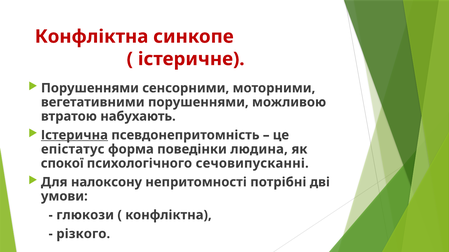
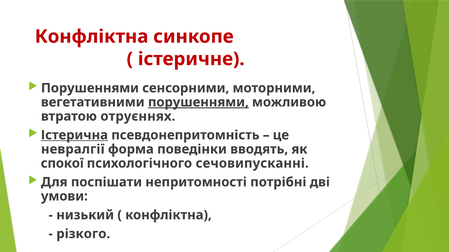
порушеннями underline: none -> present (198, 102)
набухають: набухають -> отруєннях (138, 117)
епістатус: епістатус -> невралгії (73, 150)
людина: людина -> вводять (259, 150)
налоксону: налоксону -> поспішати (106, 182)
глюкози: глюкози -> низький (85, 215)
